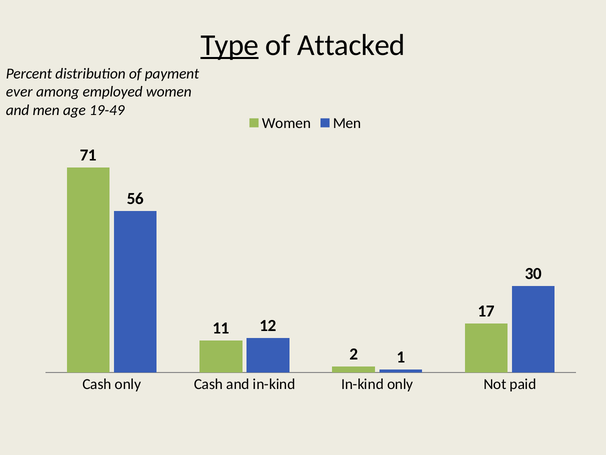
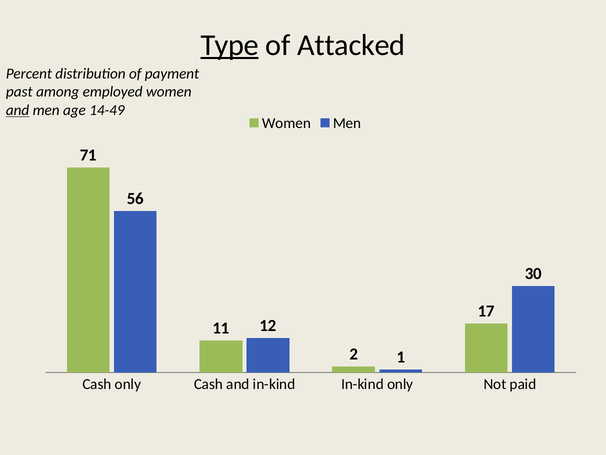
ever: ever -> past (19, 92)
and underline: none -> present (18, 110)
19-49: 19-49 -> 14-49 (107, 110)
